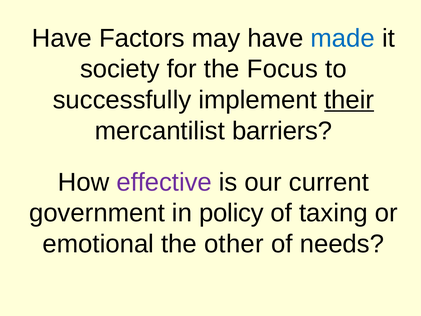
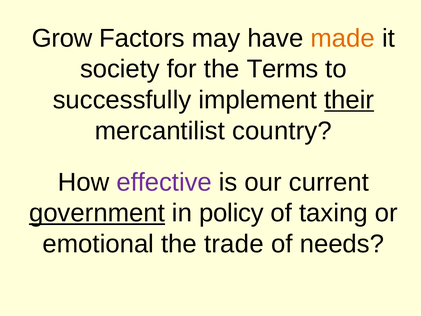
Have: Have -> Grow (62, 38)
made colour: blue -> orange (343, 38)
Focus: Focus -> Terms (283, 69)
barriers: barriers -> country (282, 131)
government underline: none -> present (97, 213)
other: other -> trade (234, 244)
